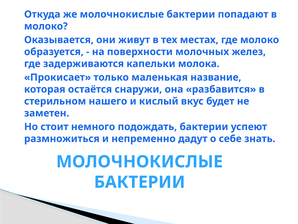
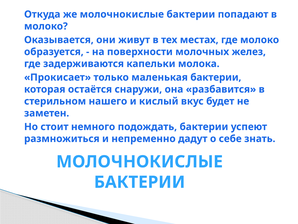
маленькая название: название -> бактерии (216, 77)
